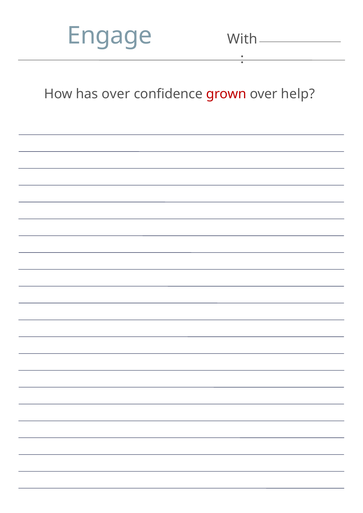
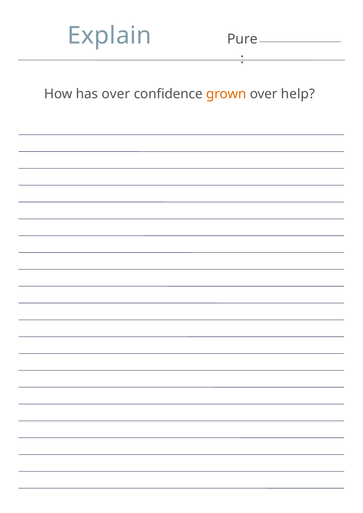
Engage: Engage -> Explain (109, 36)
With: With -> Pure (242, 39)
grown colour: red -> orange (226, 94)
